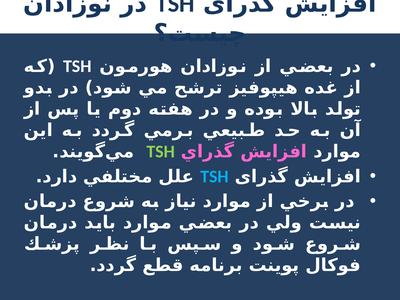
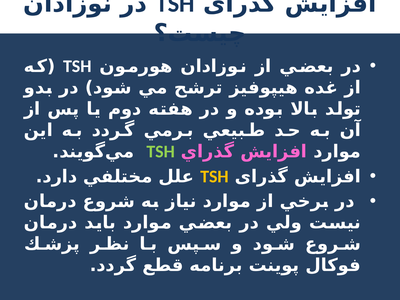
TSH colour: light blue -> yellow (214, 177)
